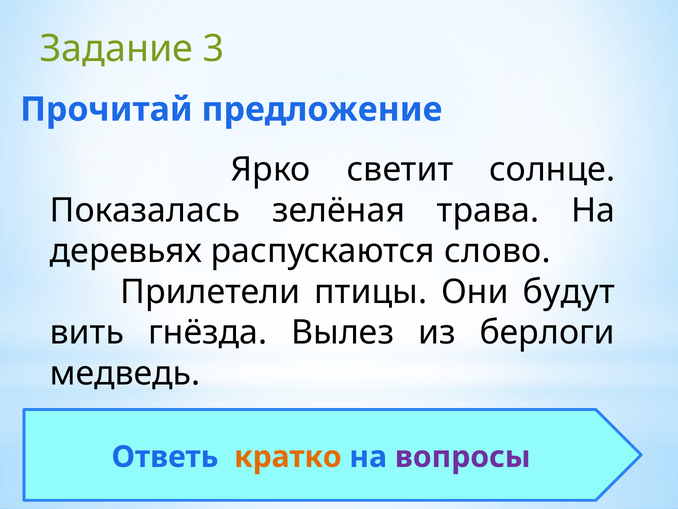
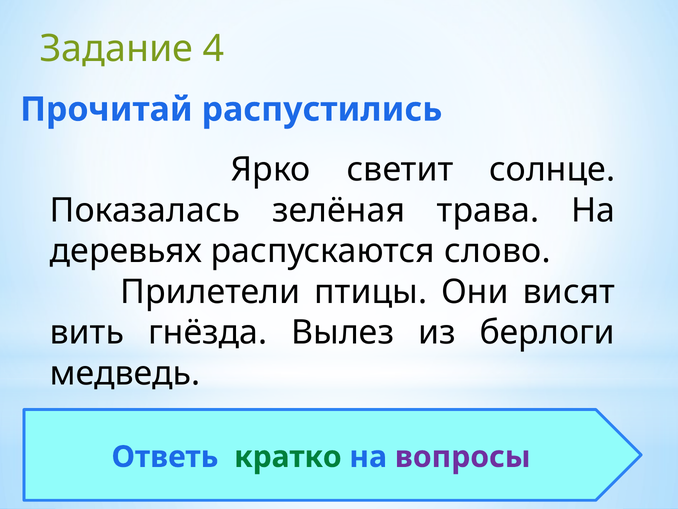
3: 3 -> 4 (214, 49)
предложение: предложение -> распустились (322, 109)
будут: будут -> висят (569, 292)
кратко colour: orange -> green (288, 457)
